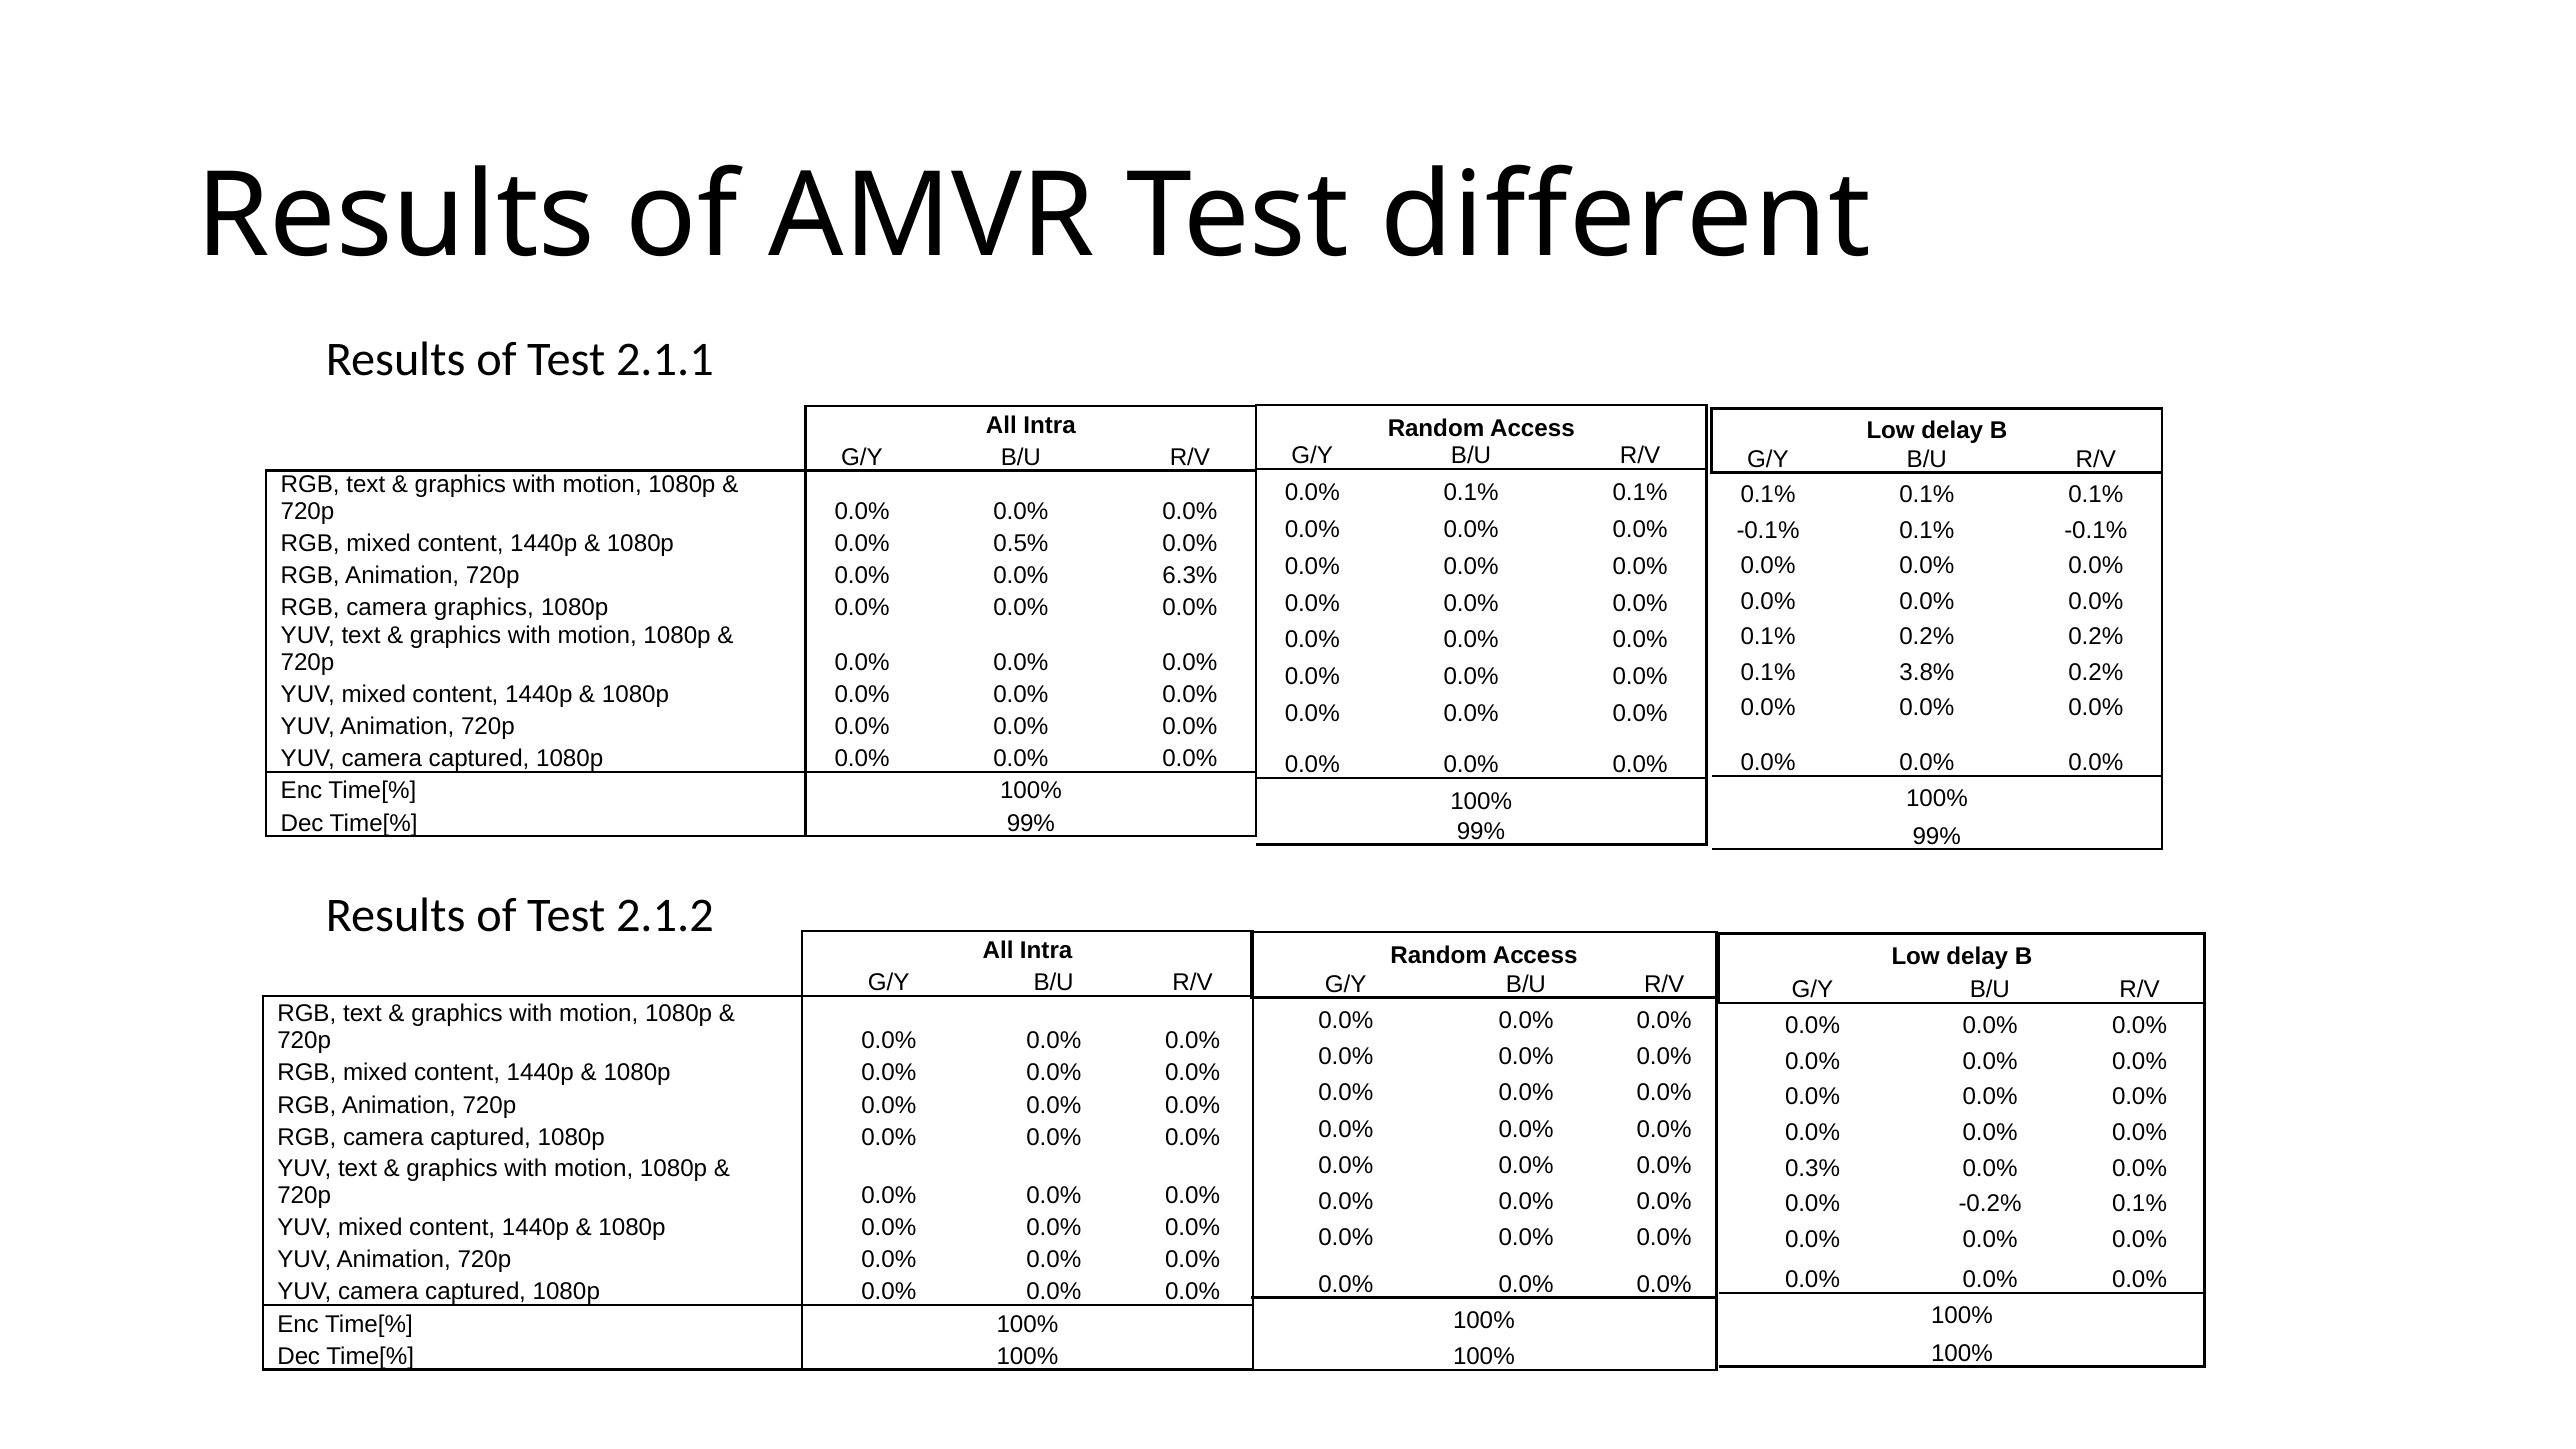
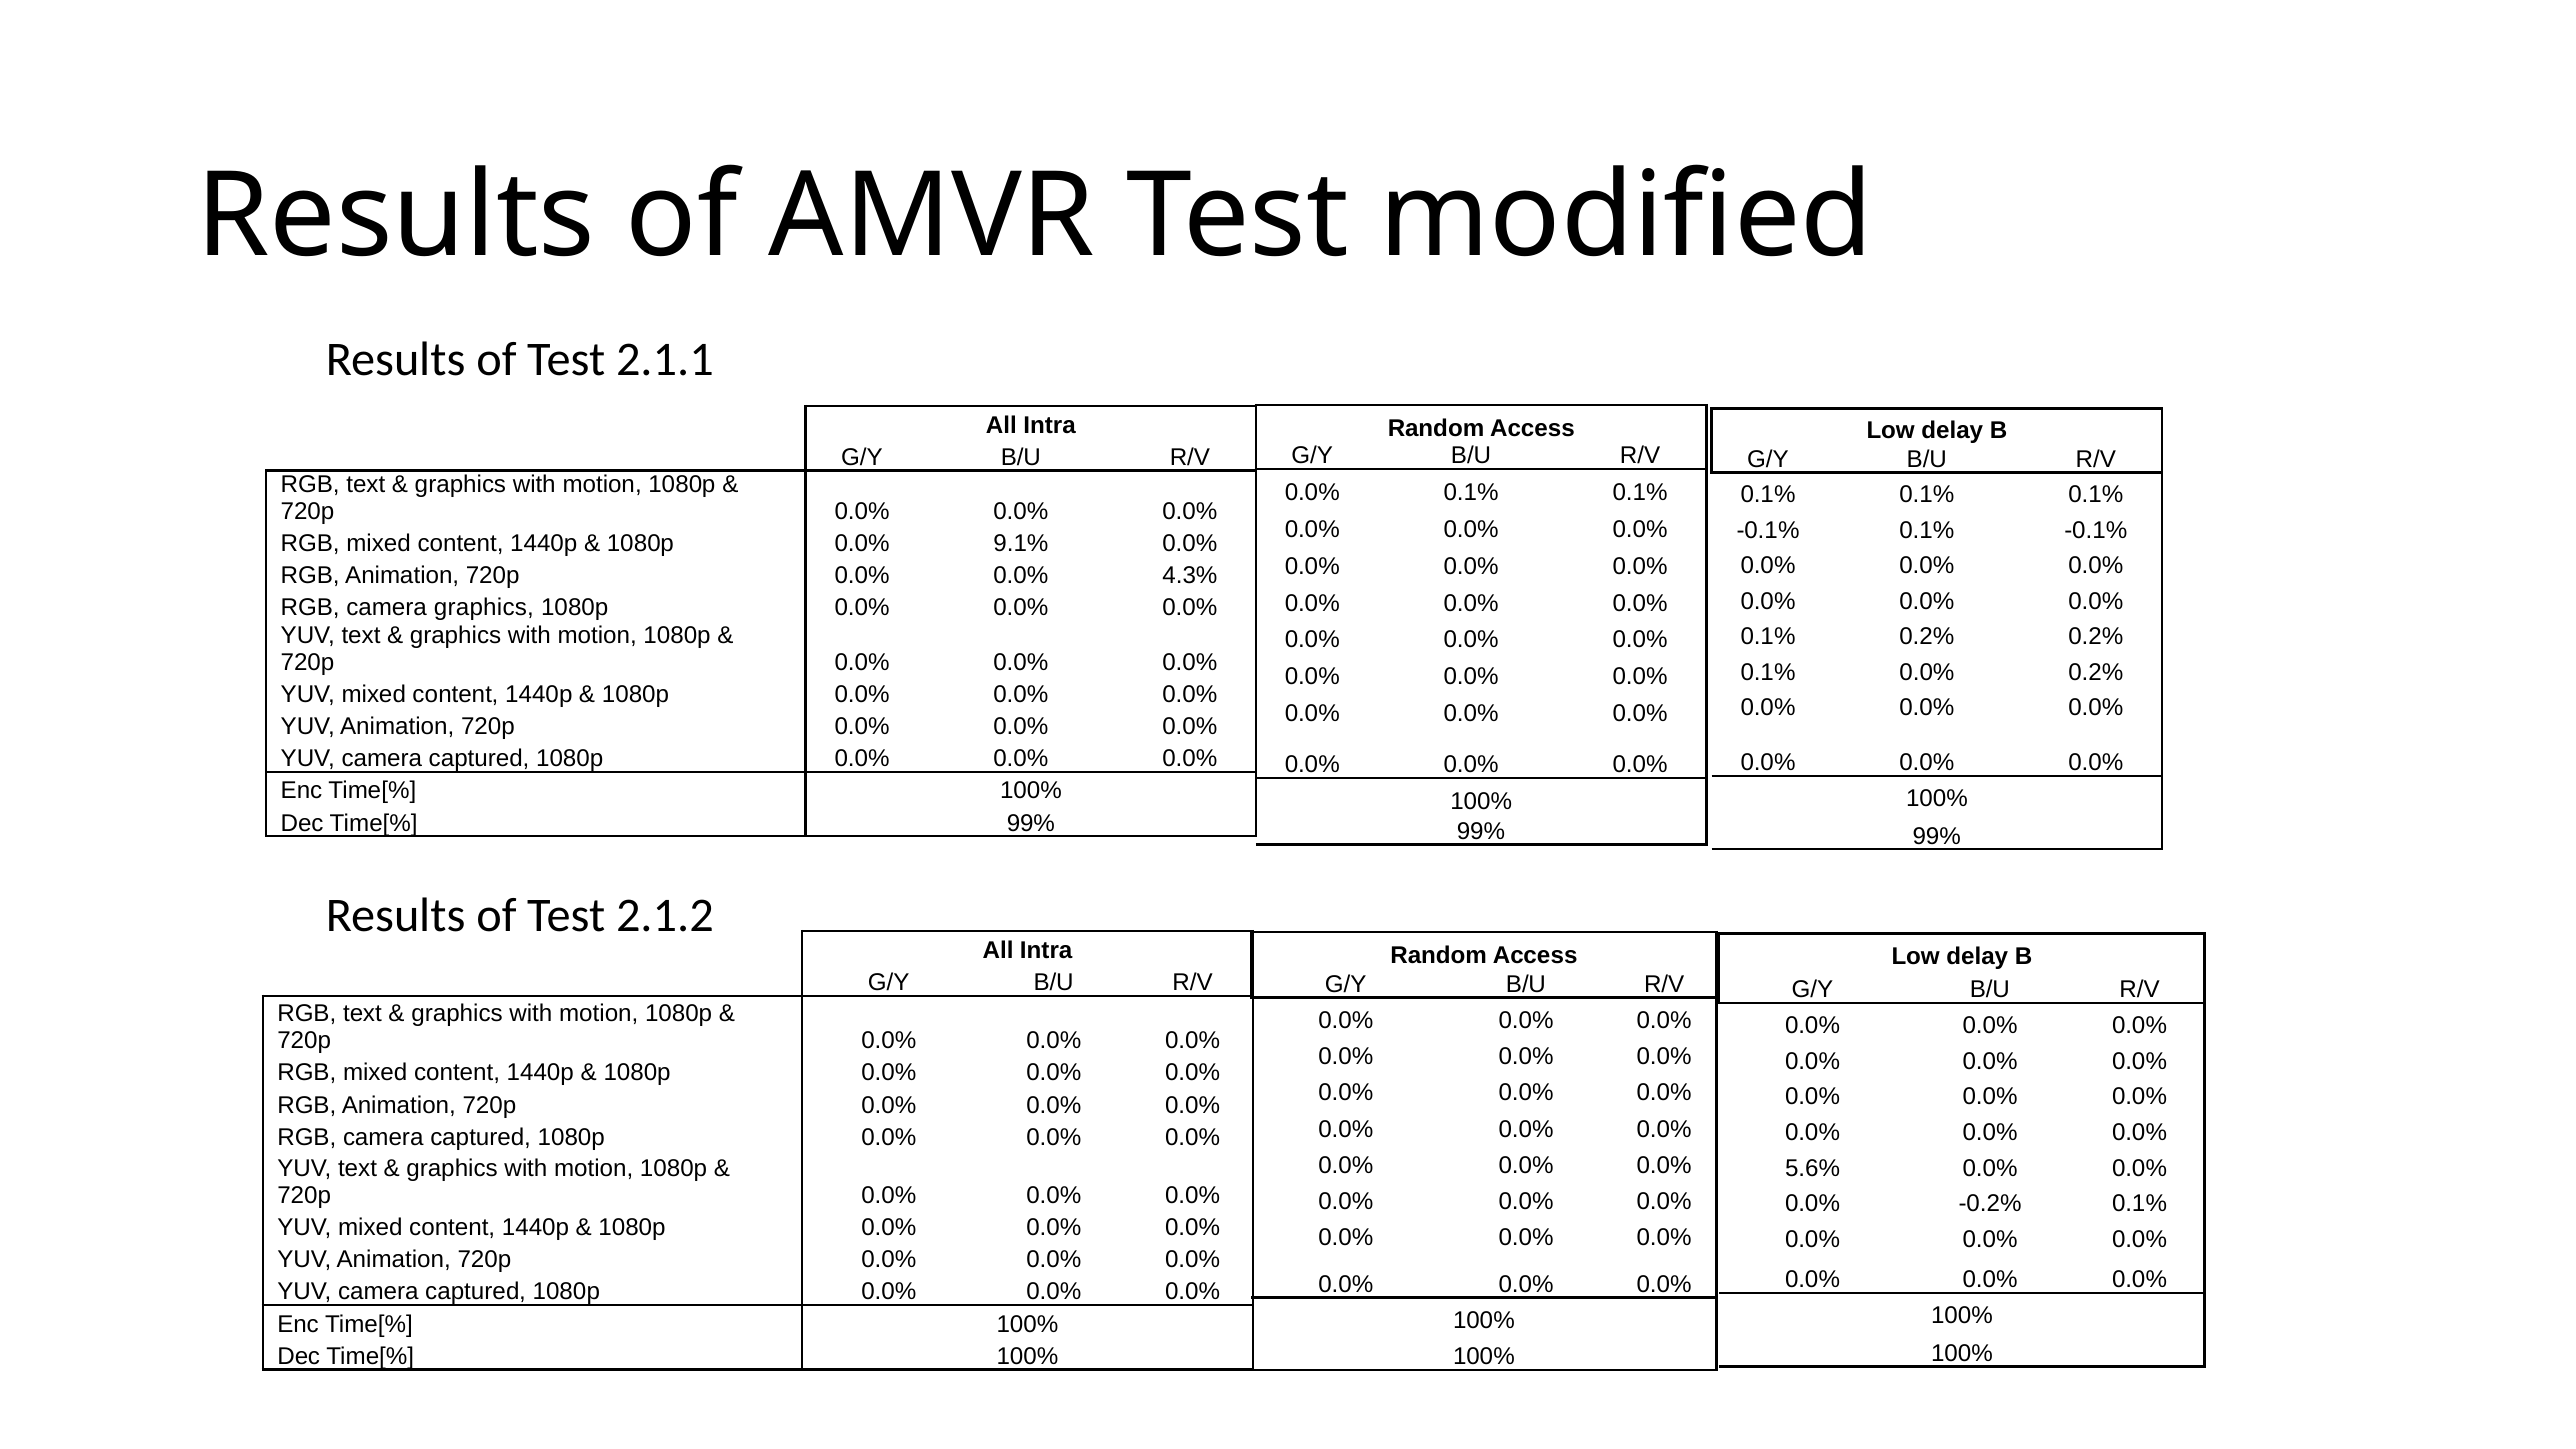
different: different -> modified (1626, 216)
0.5%: 0.5% -> 9.1% (1021, 544)
6.3%: 6.3% -> 4.3% (1190, 576)
3.8%: 3.8% -> 0.0% (1927, 672)
0.3%: 0.3% -> 5.6% (1813, 1168)
